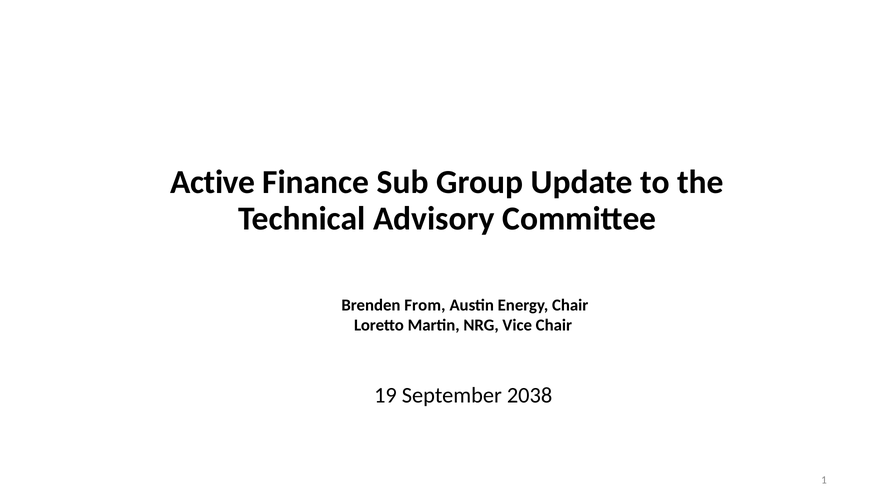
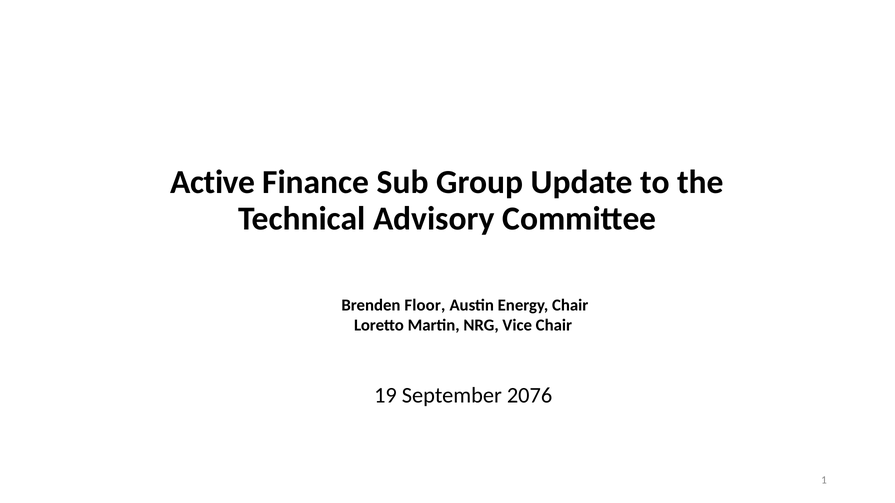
From: From -> Floor (425, 305)
2038: 2038 -> 2076 (530, 396)
